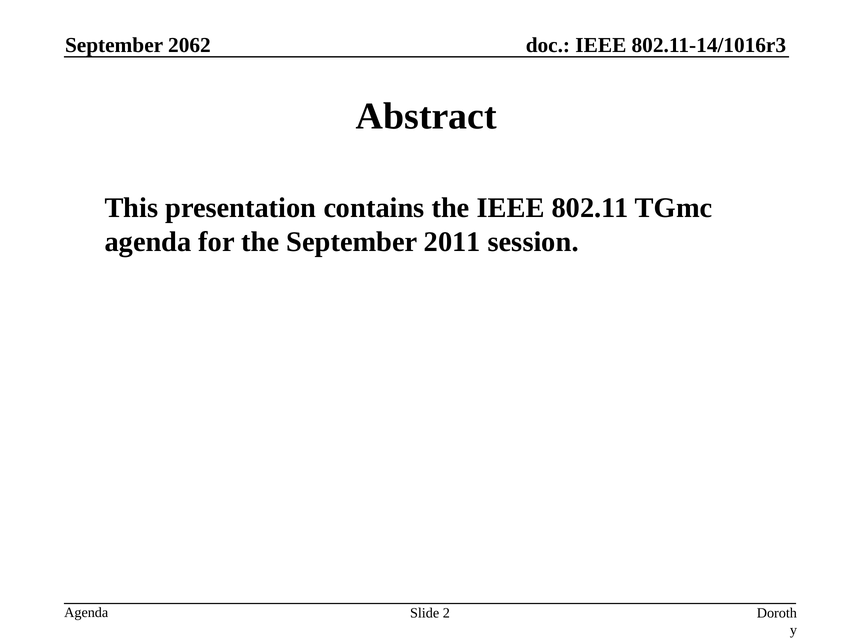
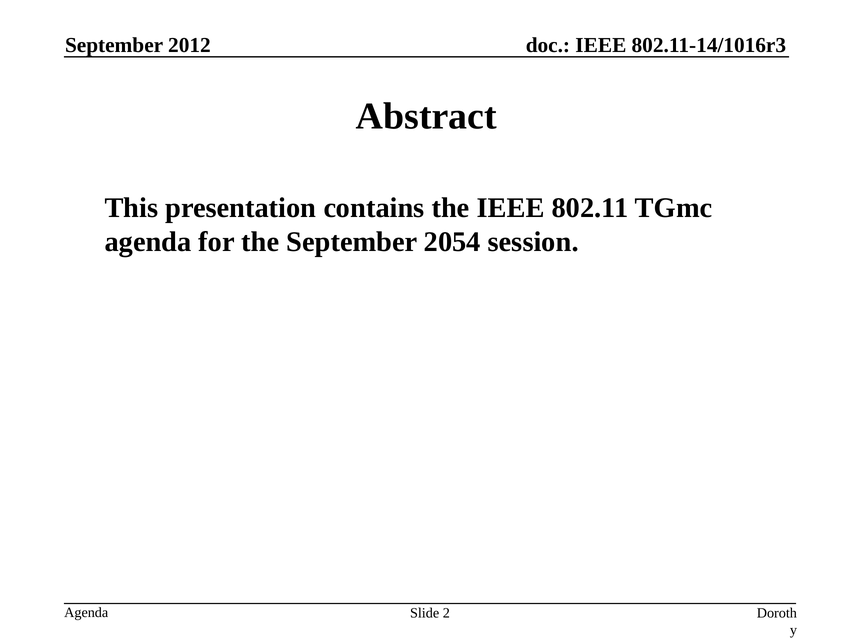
2062: 2062 -> 2012 (189, 46)
2011: 2011 -> 2054 (452, 242)
